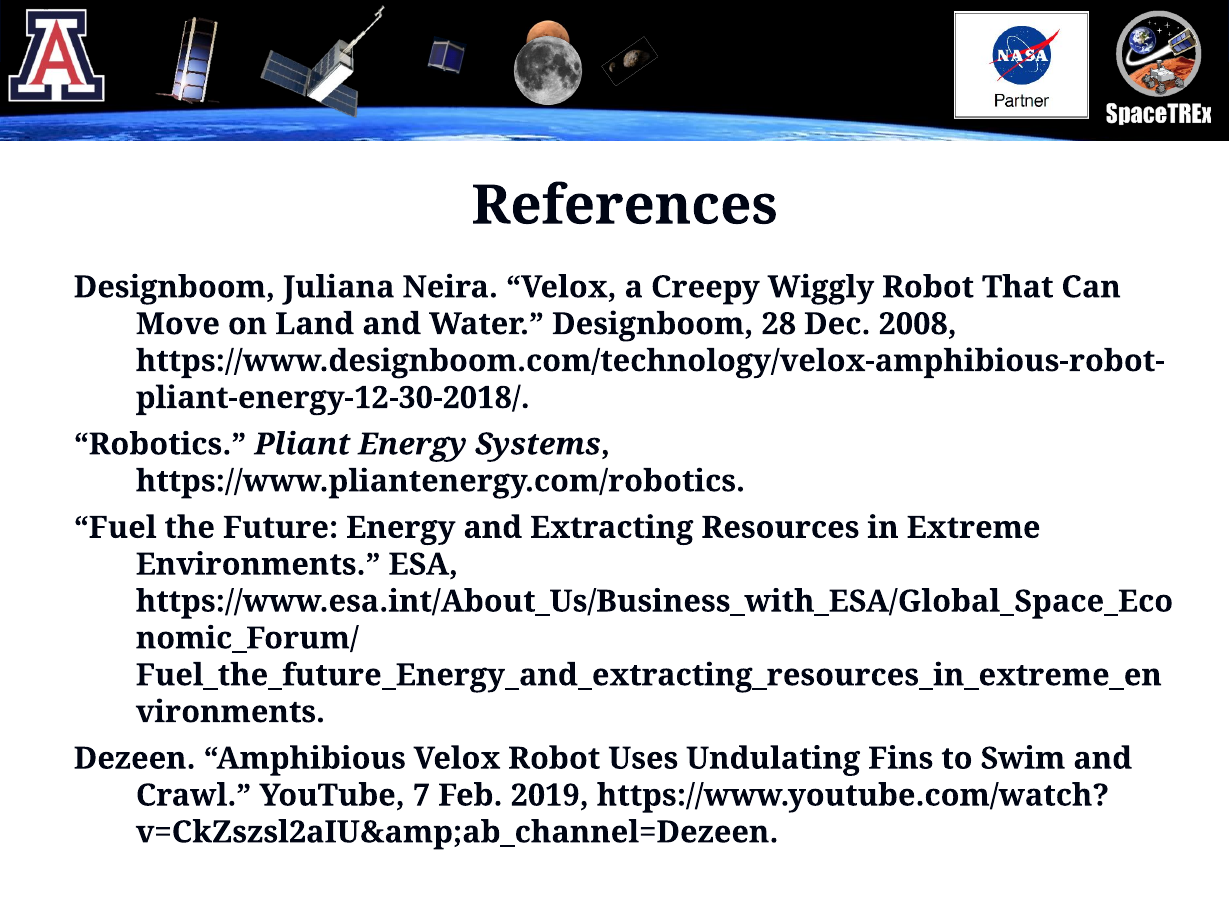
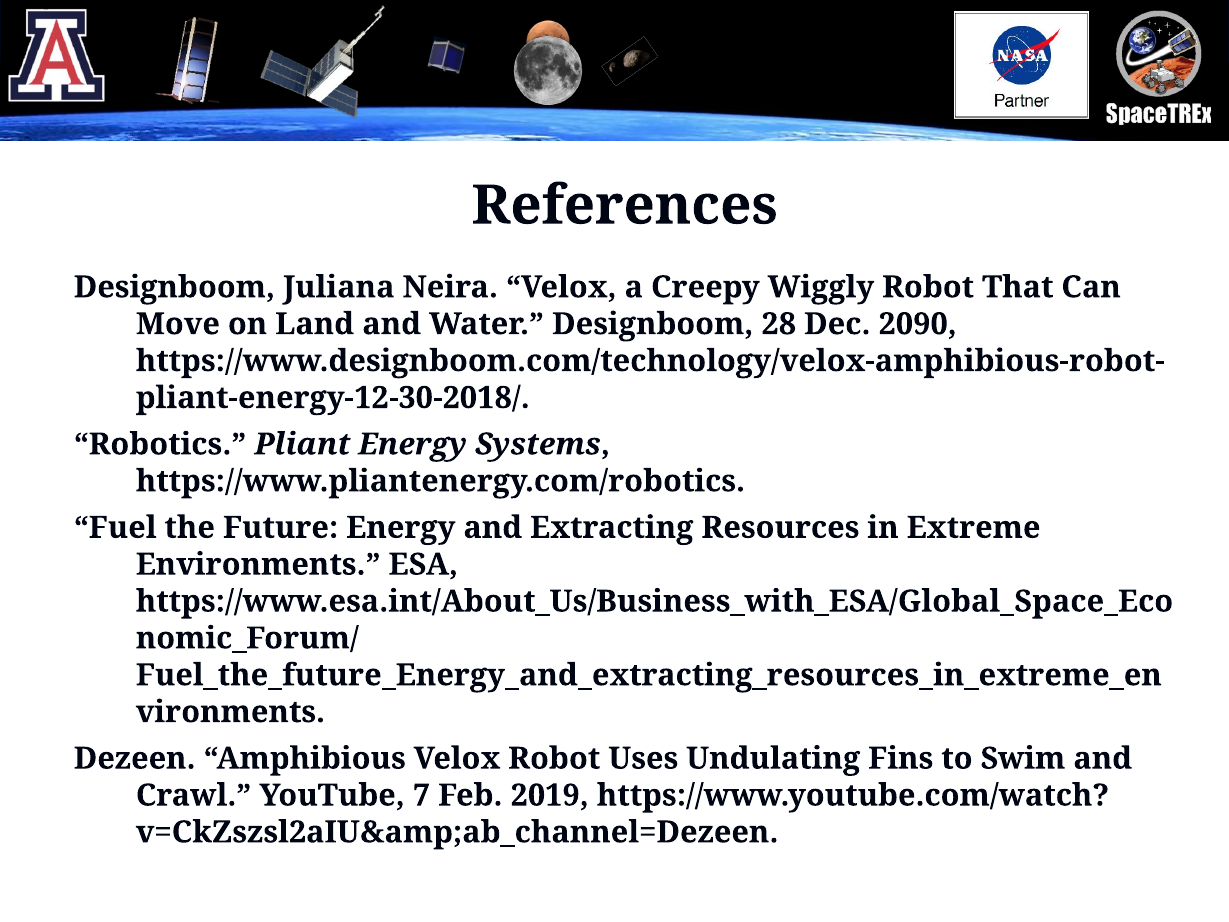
2008: 2008 -> 2090 (918, 324)
